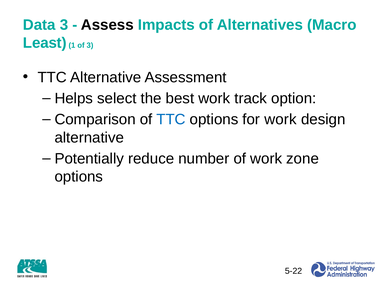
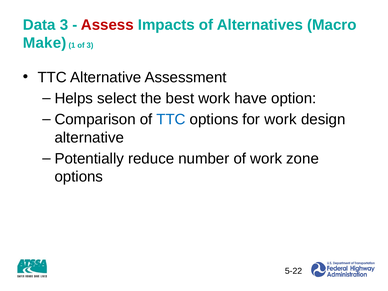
Assess colour: black -> red (107, 25)
Least: Least -> Make (45, 43)
track: track -> have (251, 98)
